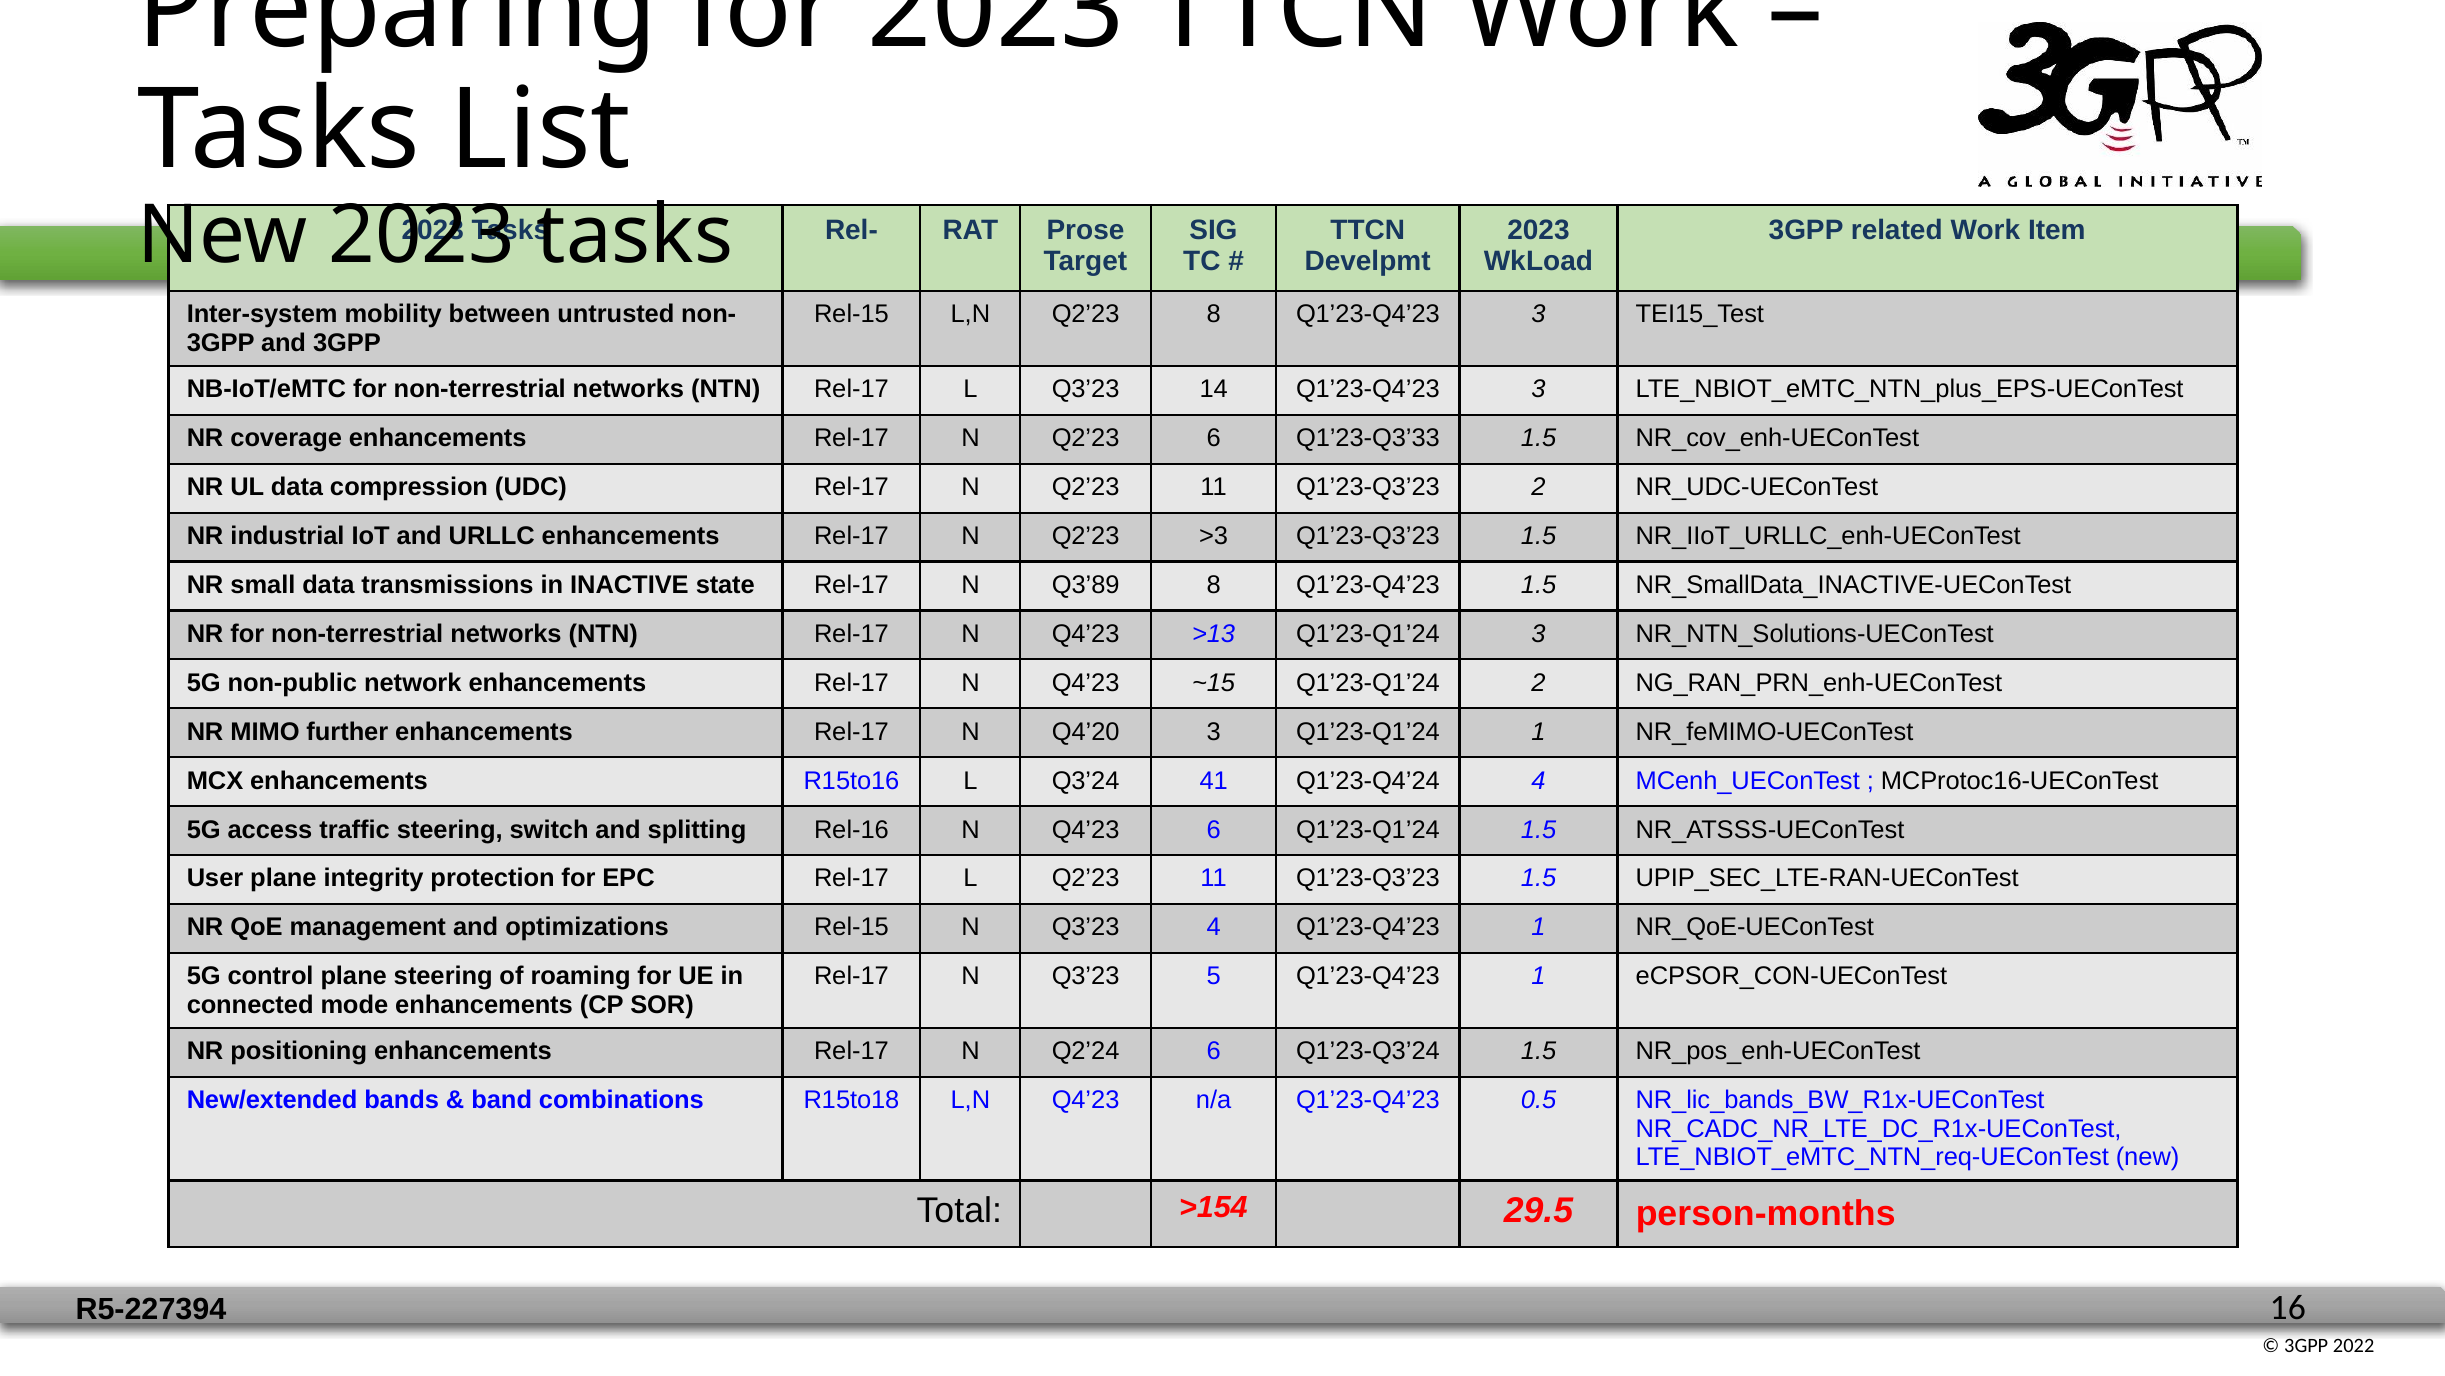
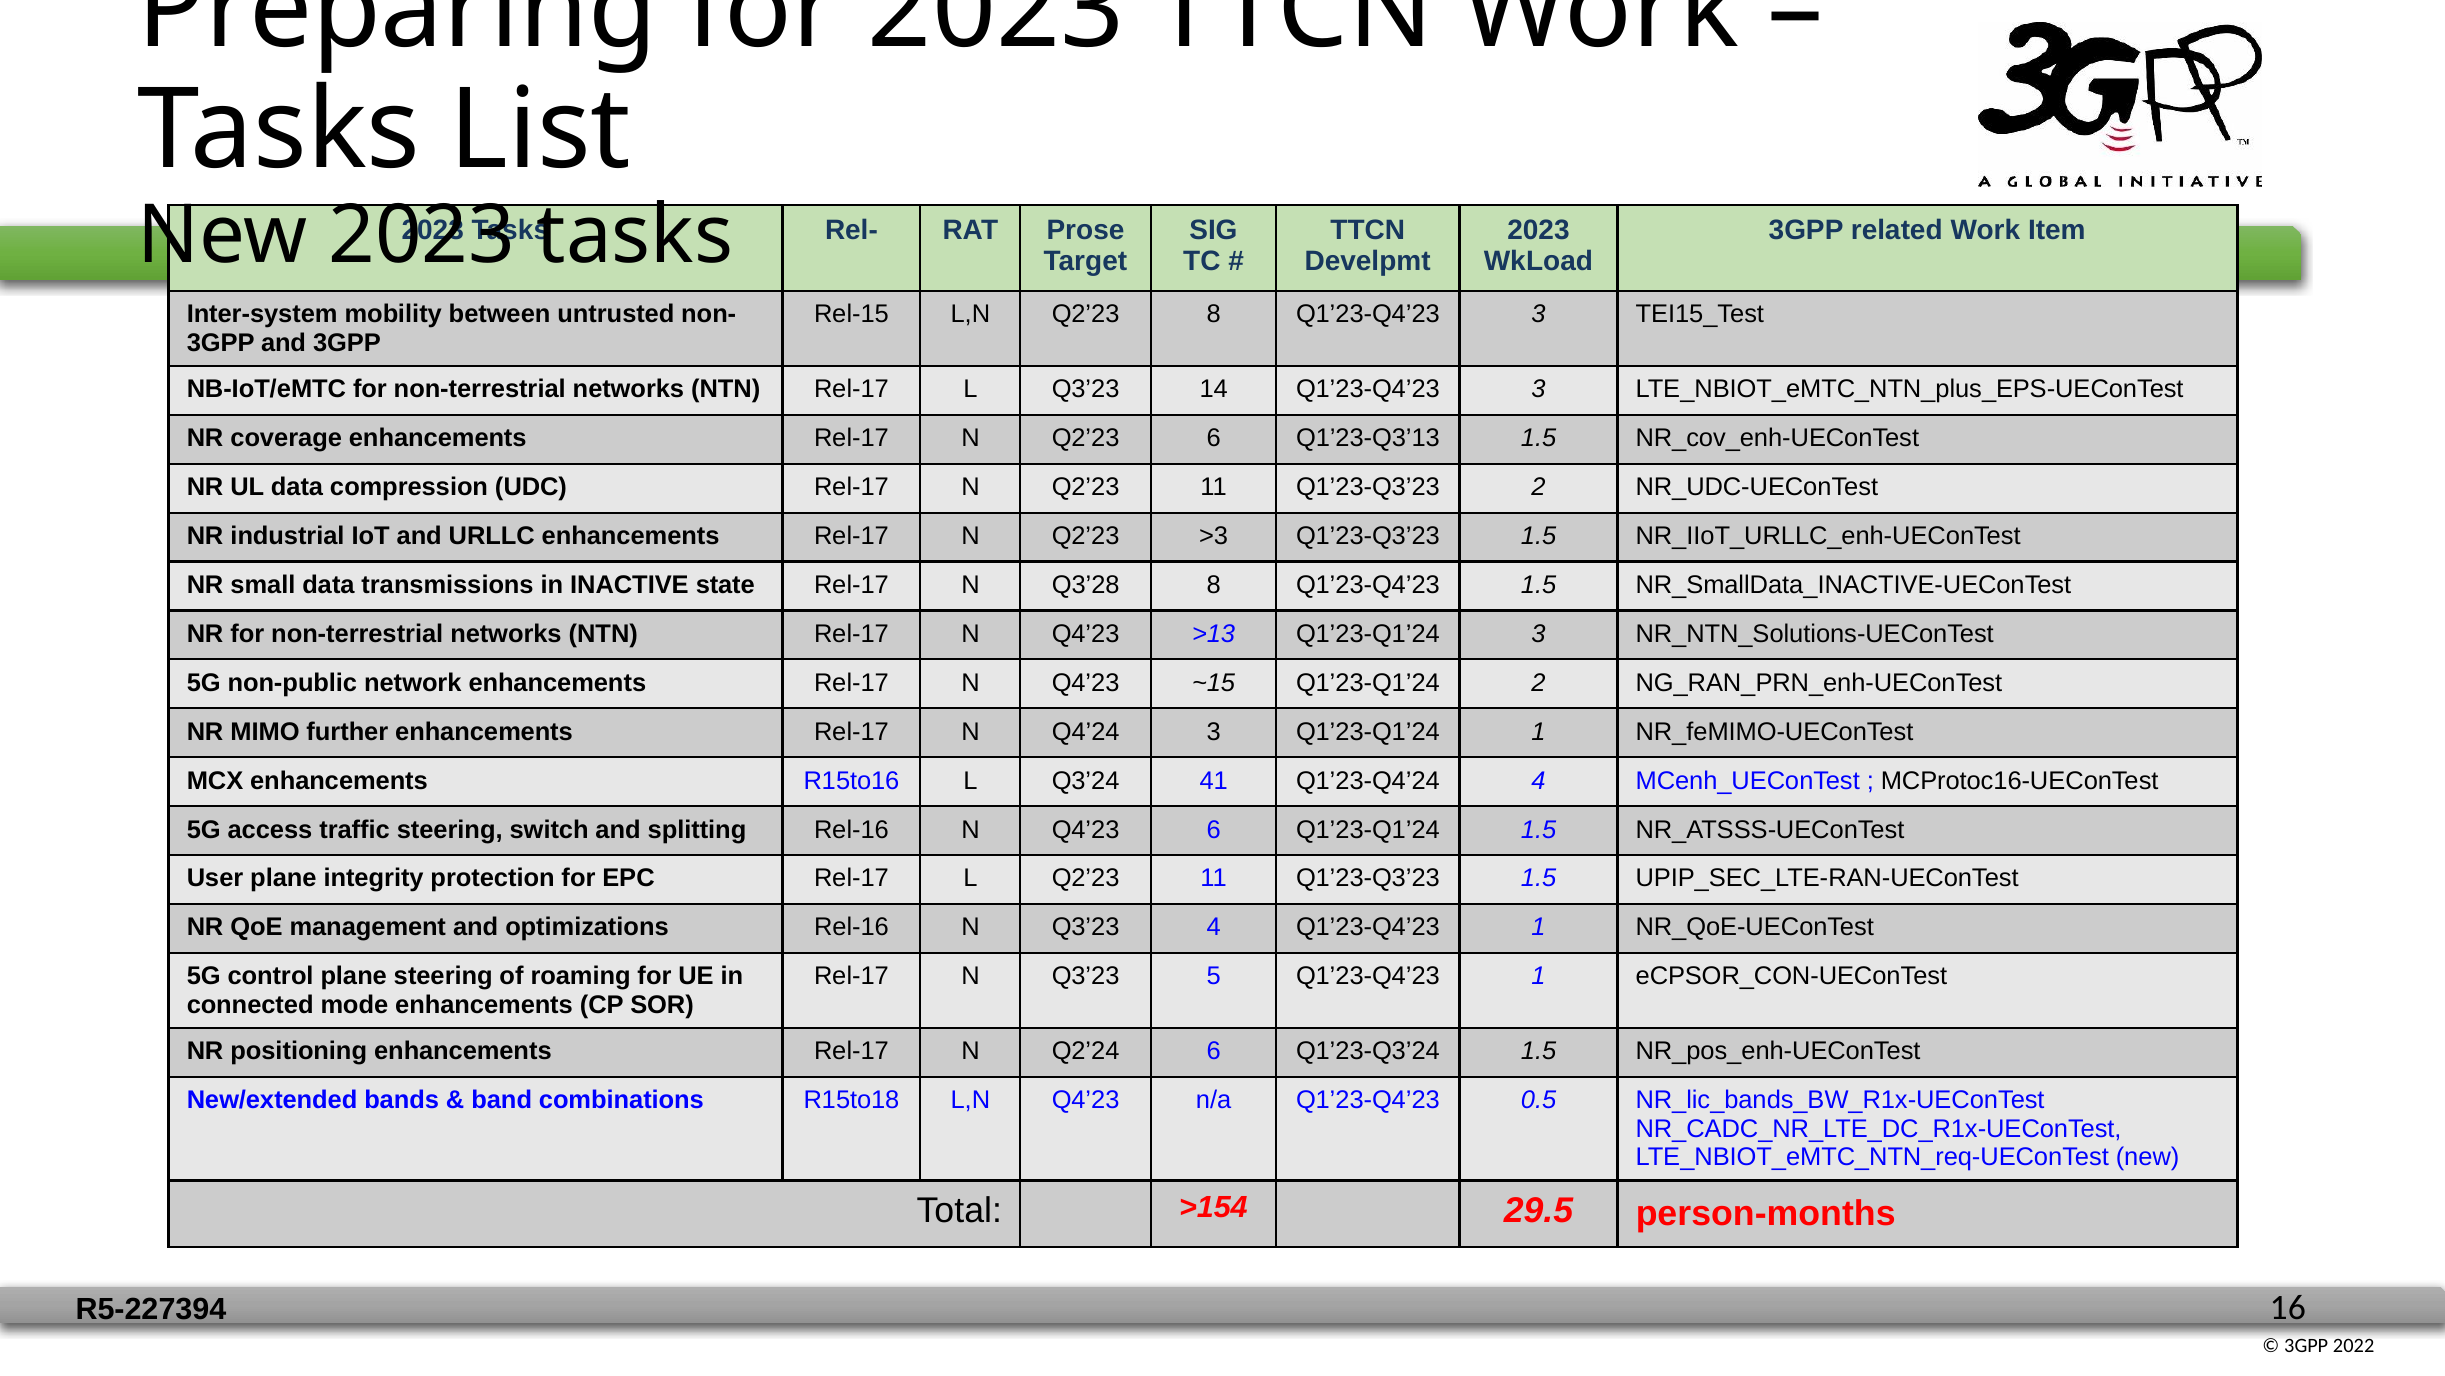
Q1’23-Q3’33: Q1’23-Q3’33 -> Q1’23-Q3’13 (1368, 438)
Q3’89: Q3’89 -> Q3’28 (1086, 585)
Q4’20: Q4’20 -> Q4’24 (1086, 732)
optimizations Rel-15: Rel-15 -> Rel-16 (851, 927)
